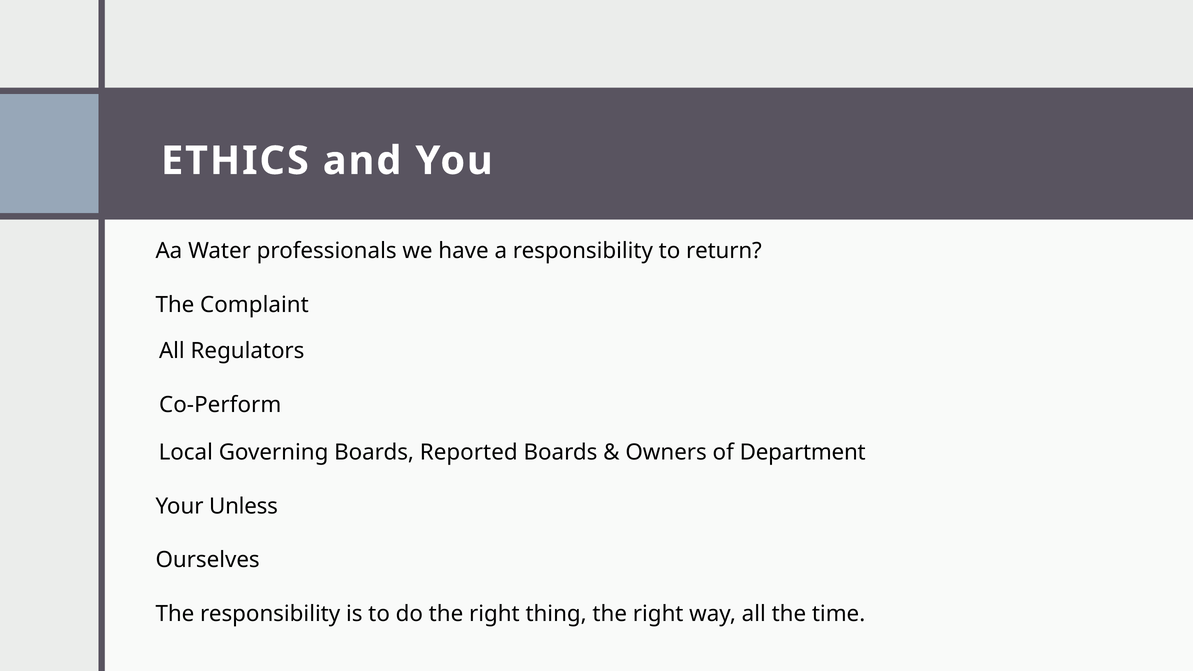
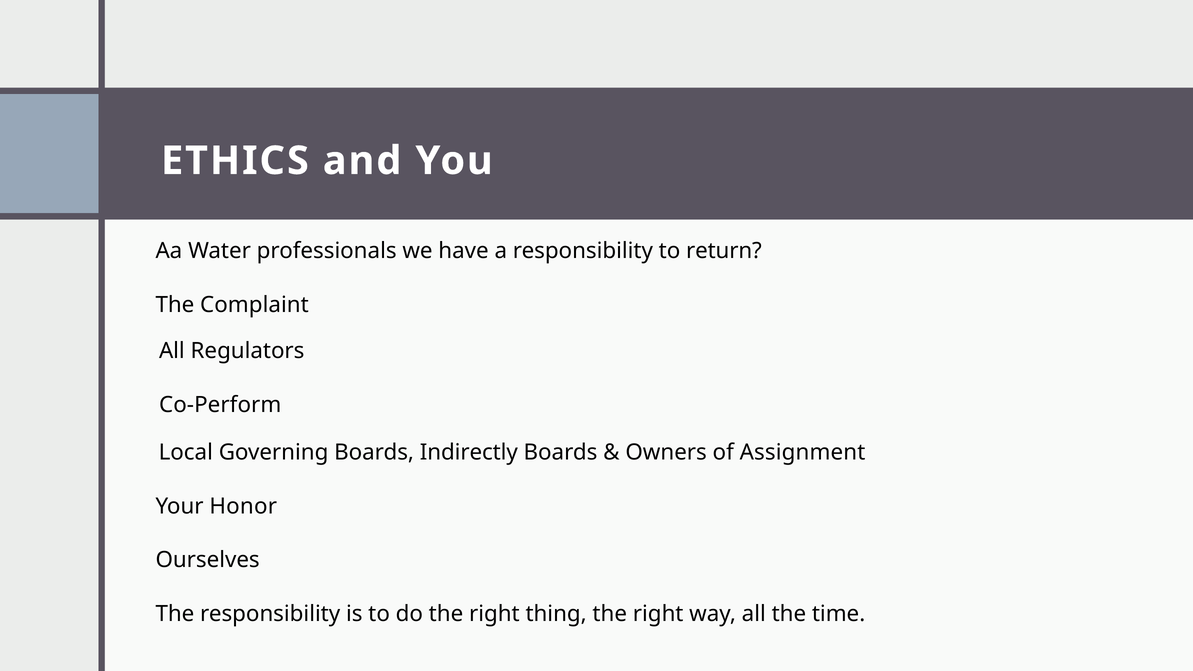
Reported: Reported -> Indirectly (469, 452)
Department: Department -> Assignment (803, 452)
Unless: Unless -> Honor (243, 506)
